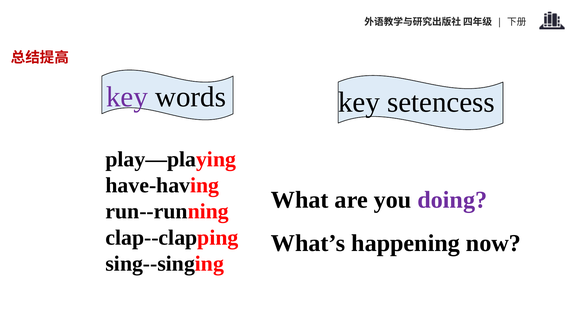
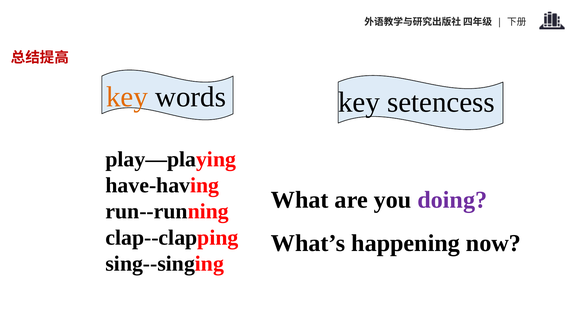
key colour: purple -> orange (127, 97)
